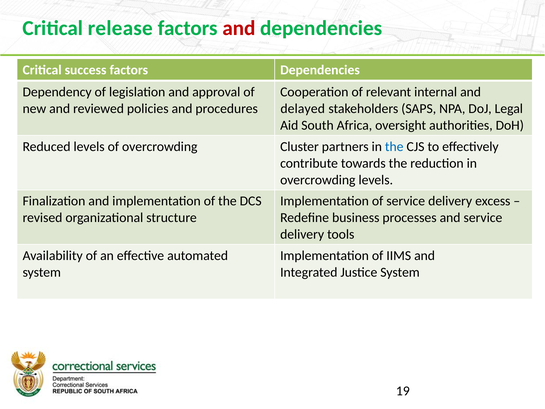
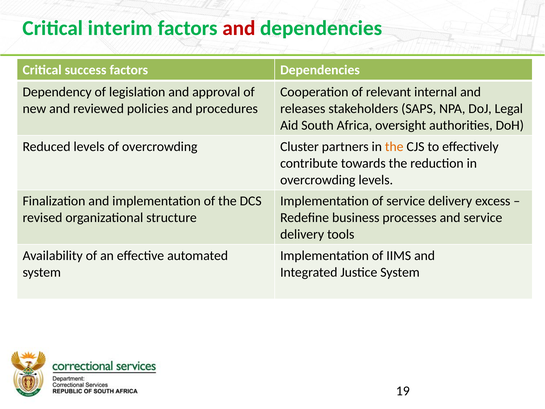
release: release -> interim (120, 28)
delayed: delayed -> releases (303, 109)
the colour: blue -> orange (394, 146)
